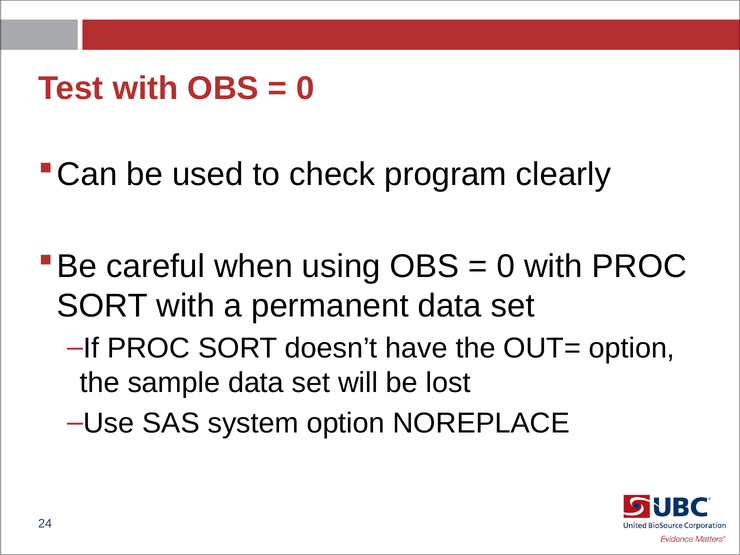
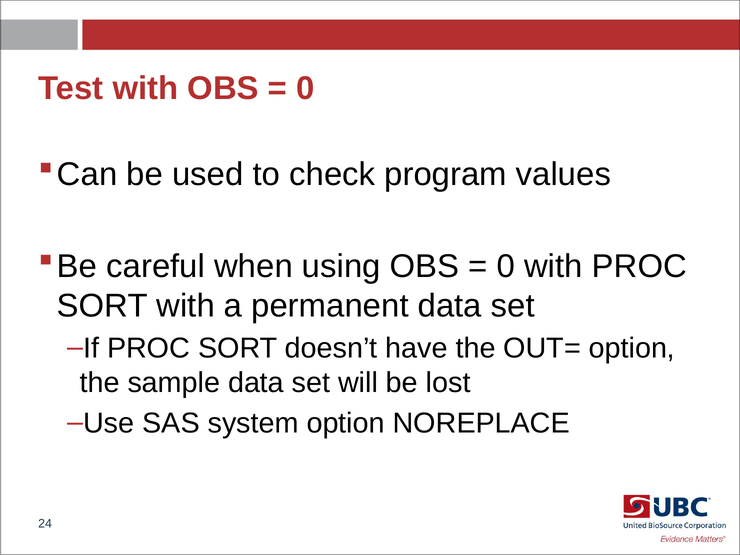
clearly: clearly -> values (563, 174)
